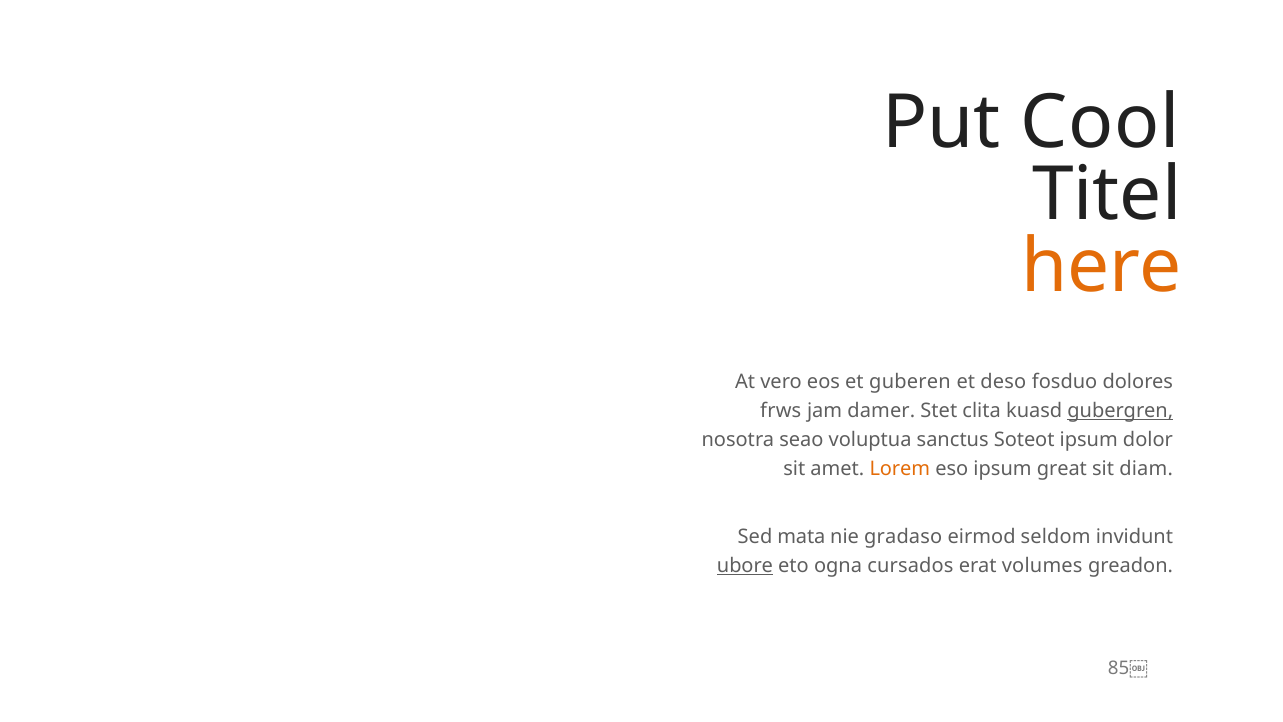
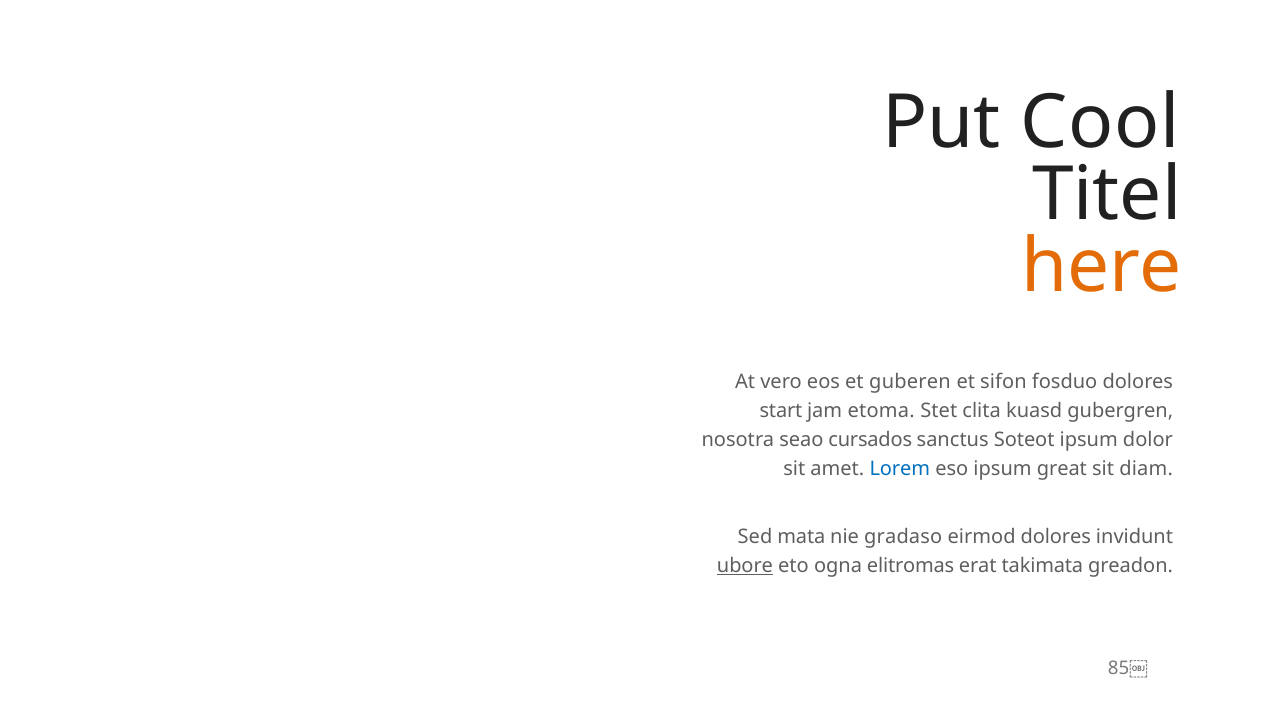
deso: deso -> sifon (1003, 382)
frws: frws -> start (781, 411)
damer: damer -> etoma (881, 411)
gubergren underline: present -> none (1120, 411)
voluptua: voluptua -> cursados (870, 439)
Lorem colour: orange -> blue (900, 468)
eirmod seldom: seldom -> dolores (1056, 537)
cursados: cursados -> elitromas (911, 565)
volumes: volumes -> takimata (1042, 565)
